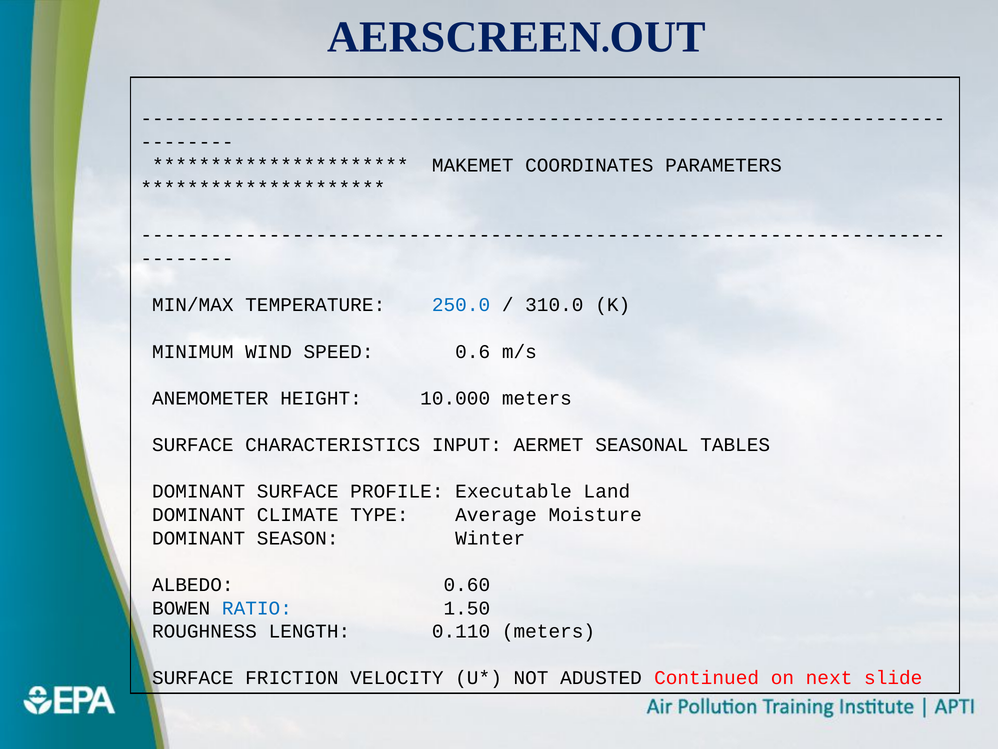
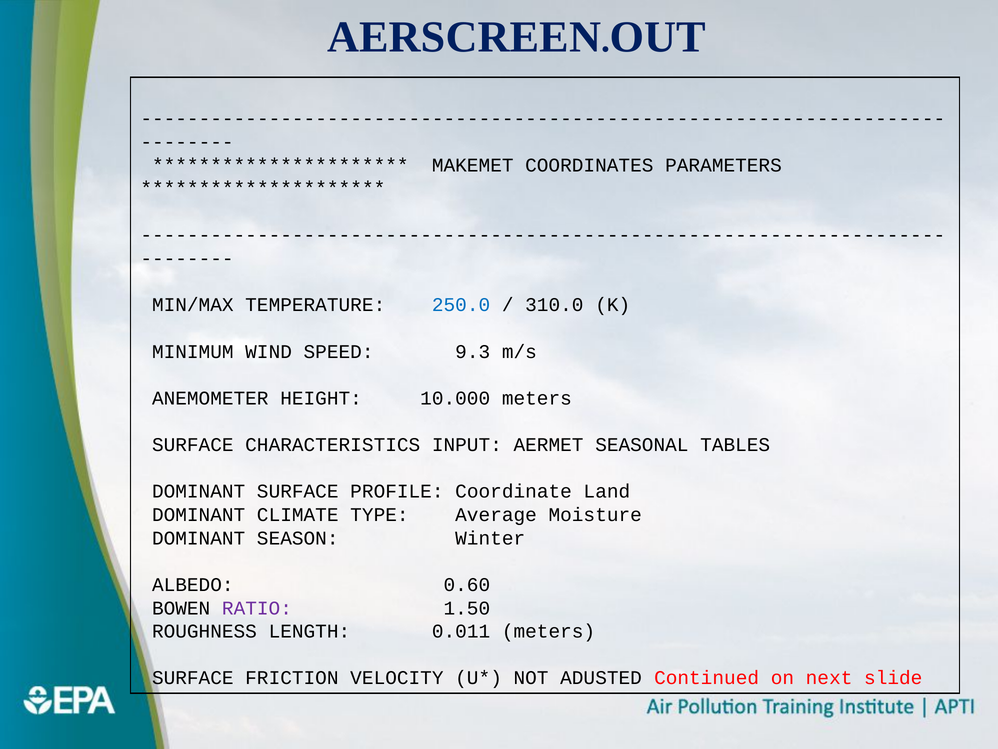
0.6: 0.6 -> 9.3 (473, 351)
Executable: Executable -> Coordinate (514, 491)
RATIO colour: blue -> purple (257, 608)
0.110: 0.110 -> 0.011 (461, 631)
